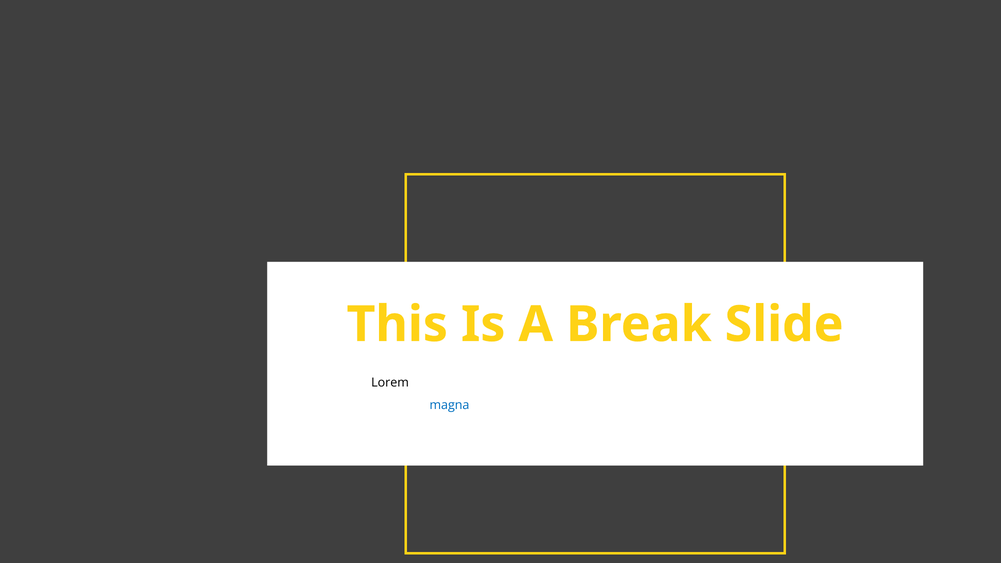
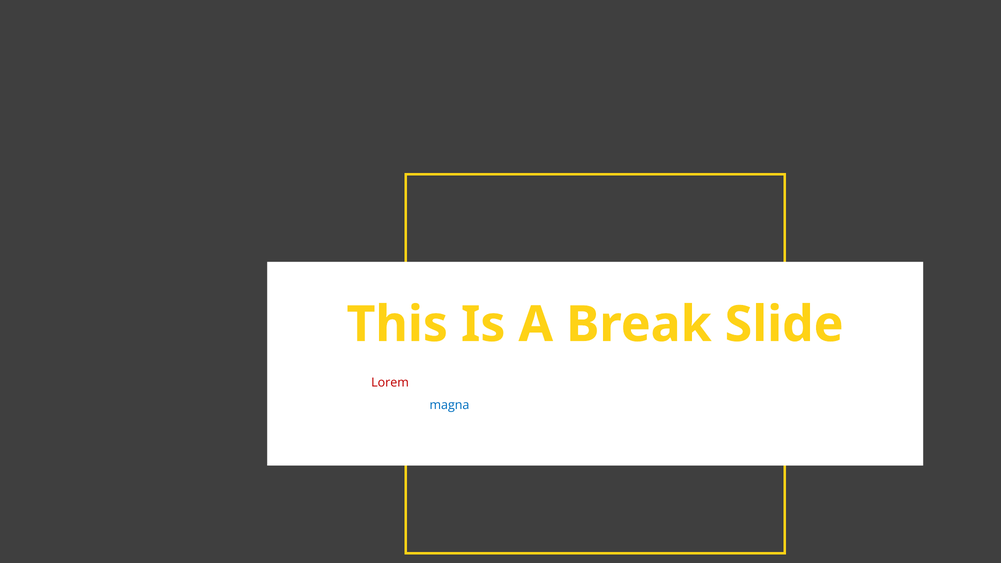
Lorem colour: black -> red (390, 383)
